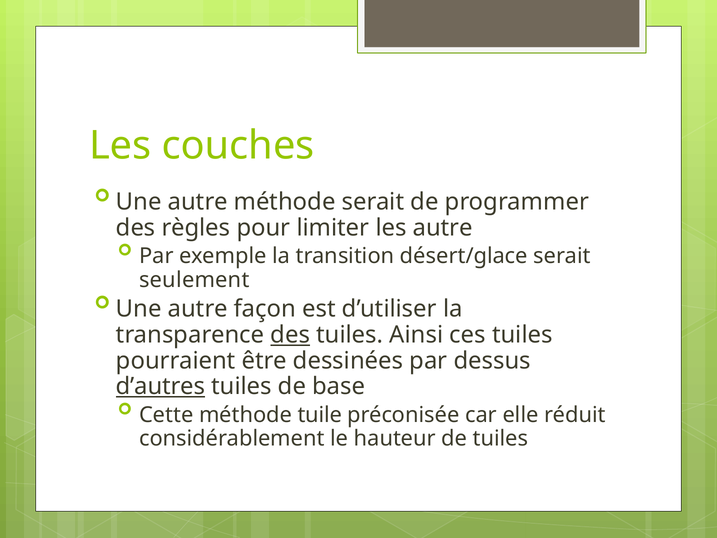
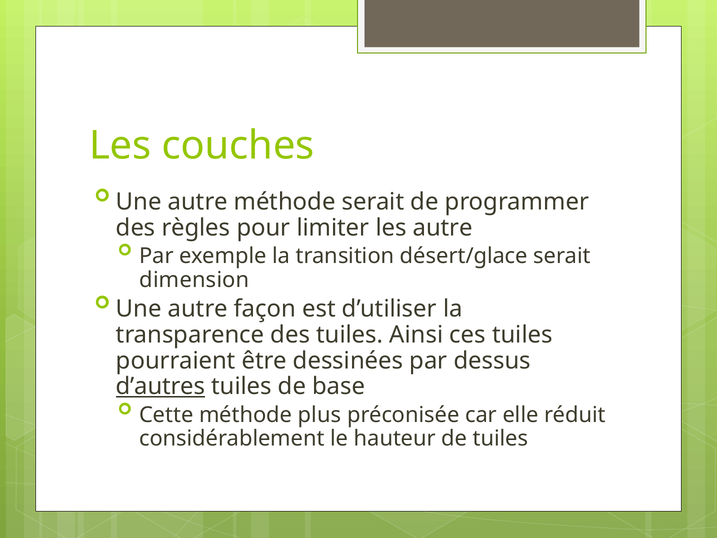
seulement: seulement -> dimension (194, 280)
des underline: present -> none (290, 335)
tuile: tuile -> plus (320, 415)
